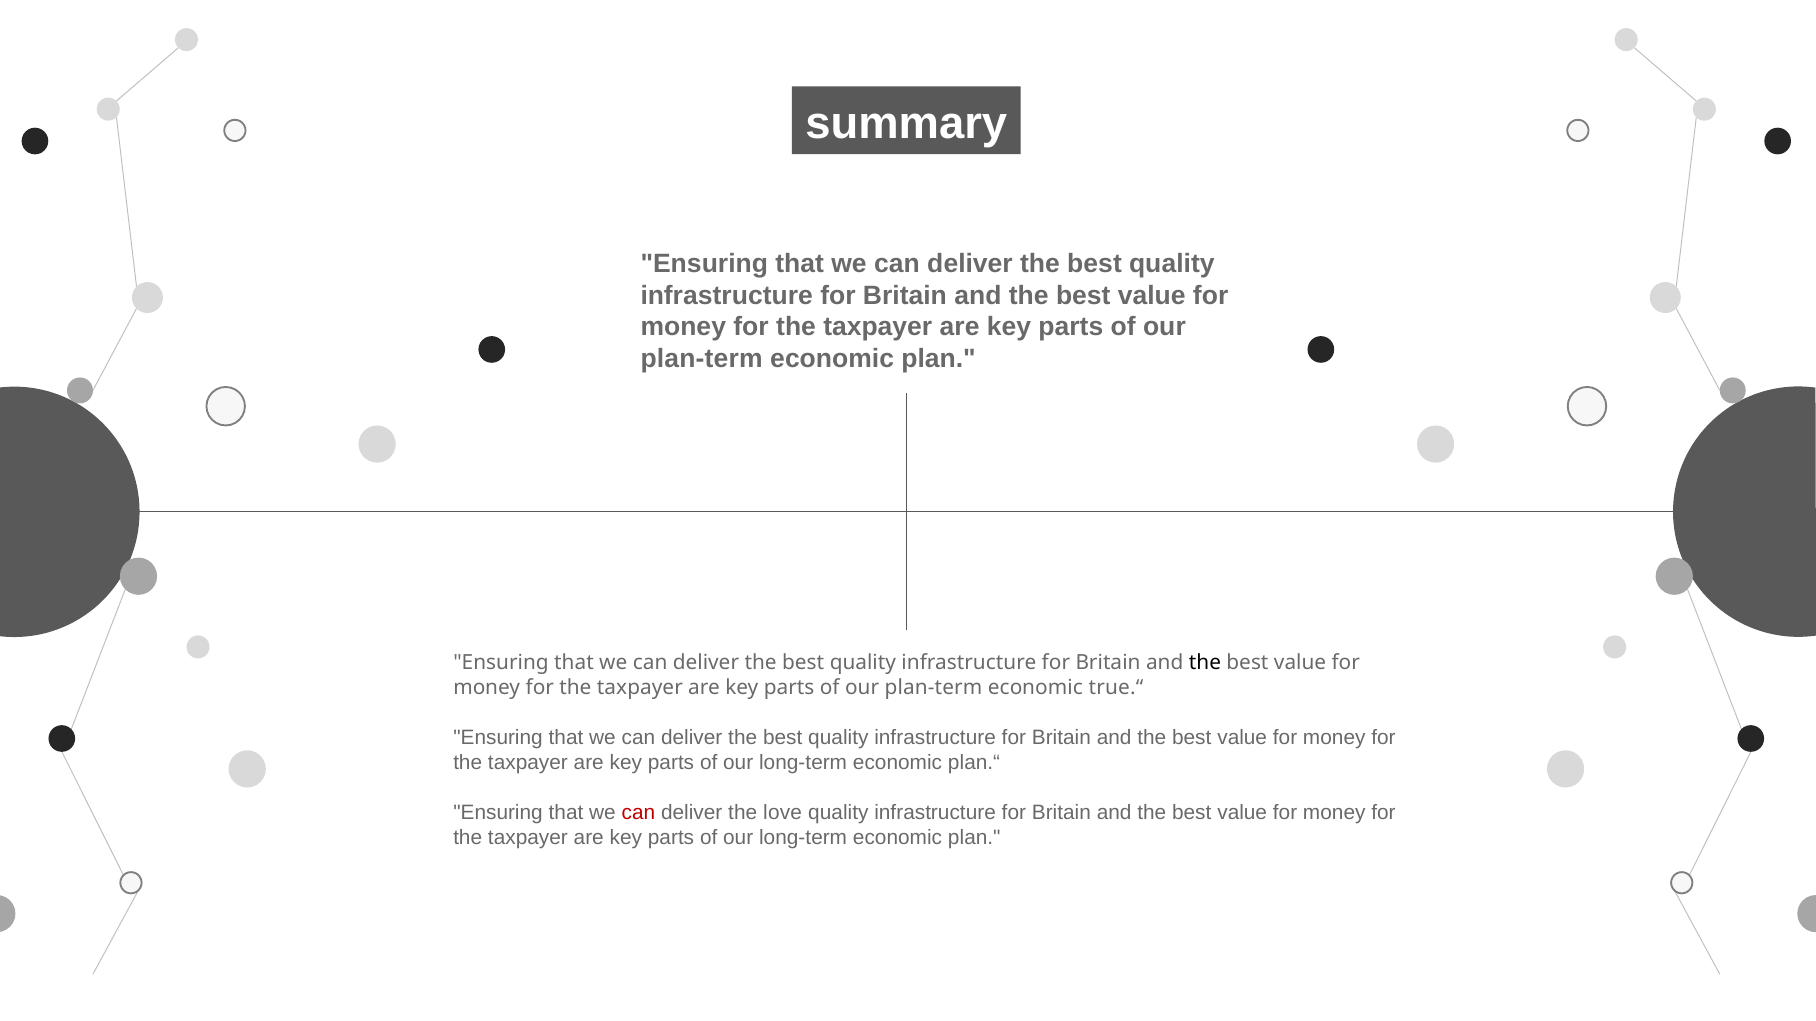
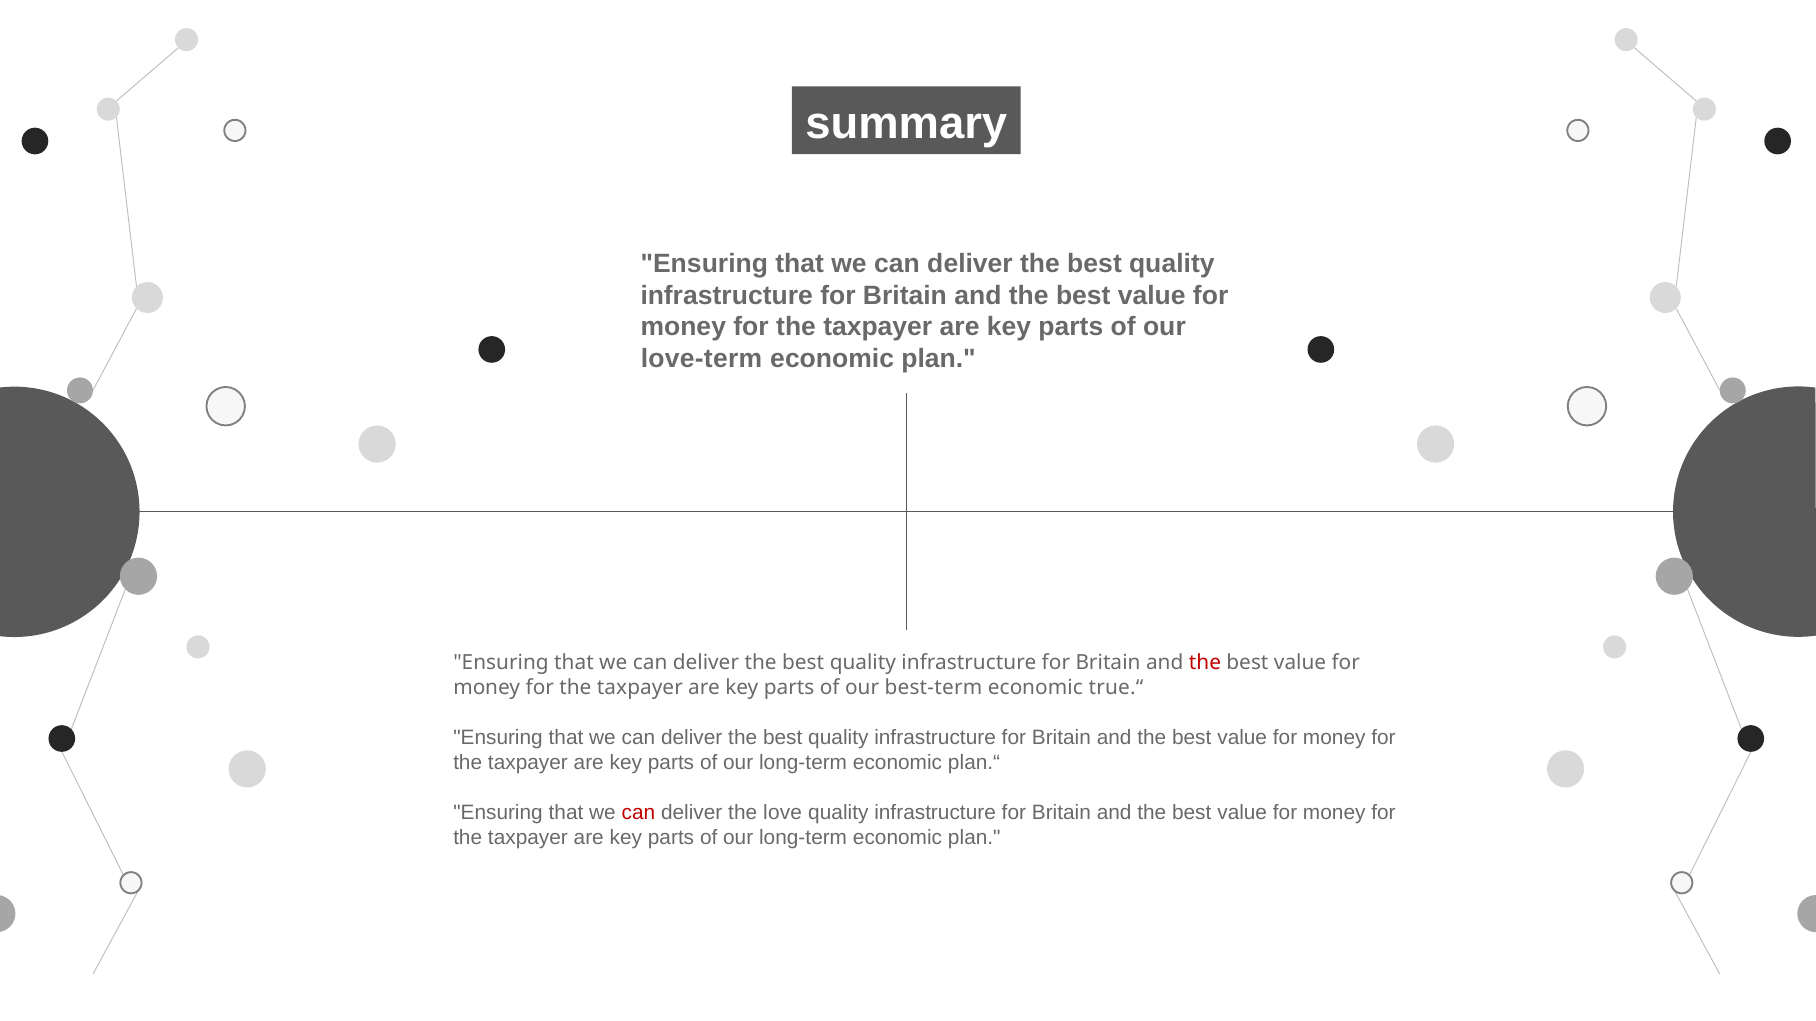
plan-term: plan-term -> love-term (702, 359)
the colour: black -> red (1205, 663)
plan-term: plan-term -> best-term (933, 688)
